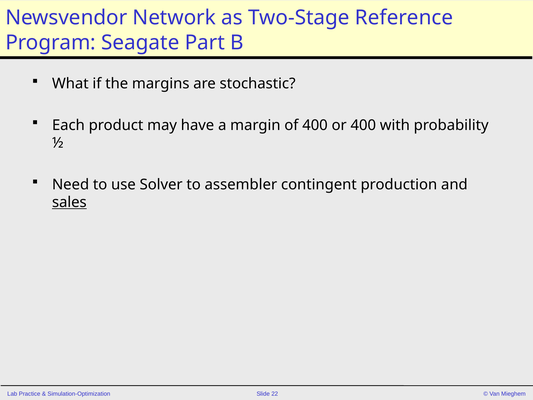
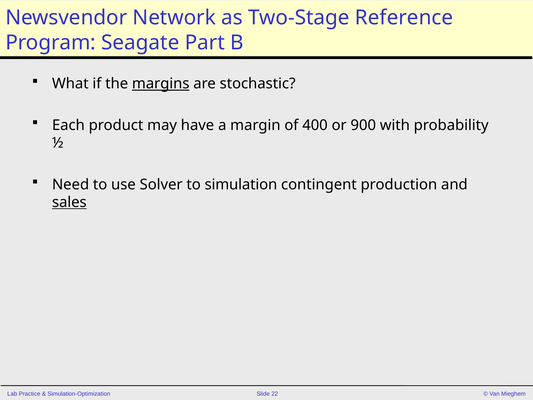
margins underline: none -> present (161, 84)
or 400: 400 -> 900 (363, 125)
assembler: assembler -> simulation (241, 184)
